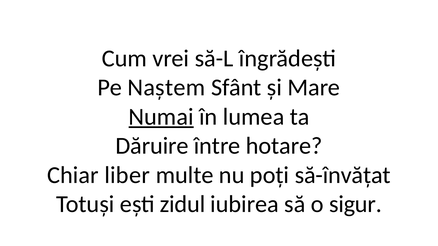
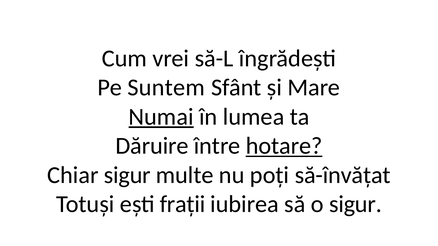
Naștem: Naștem -> Suntem (166, 88)
hotare underline: none -> present (284, 146)
Chiar liber: liber -> sigur (127, 175)
zidul: zidul -> frații (183, 204)
